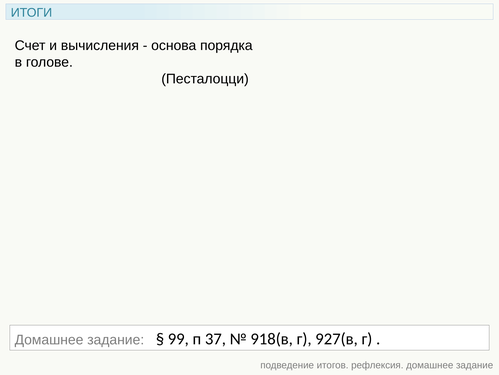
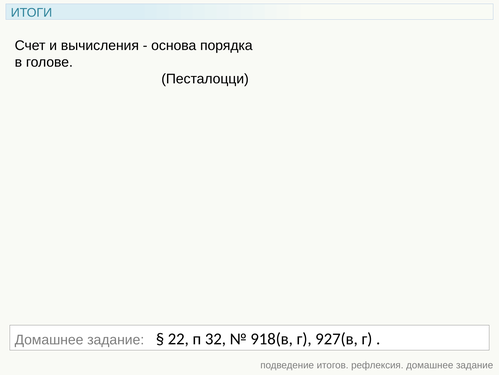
99: 99 -> 22 (178, 338)
37: 37 -> 32 (215, 338)
